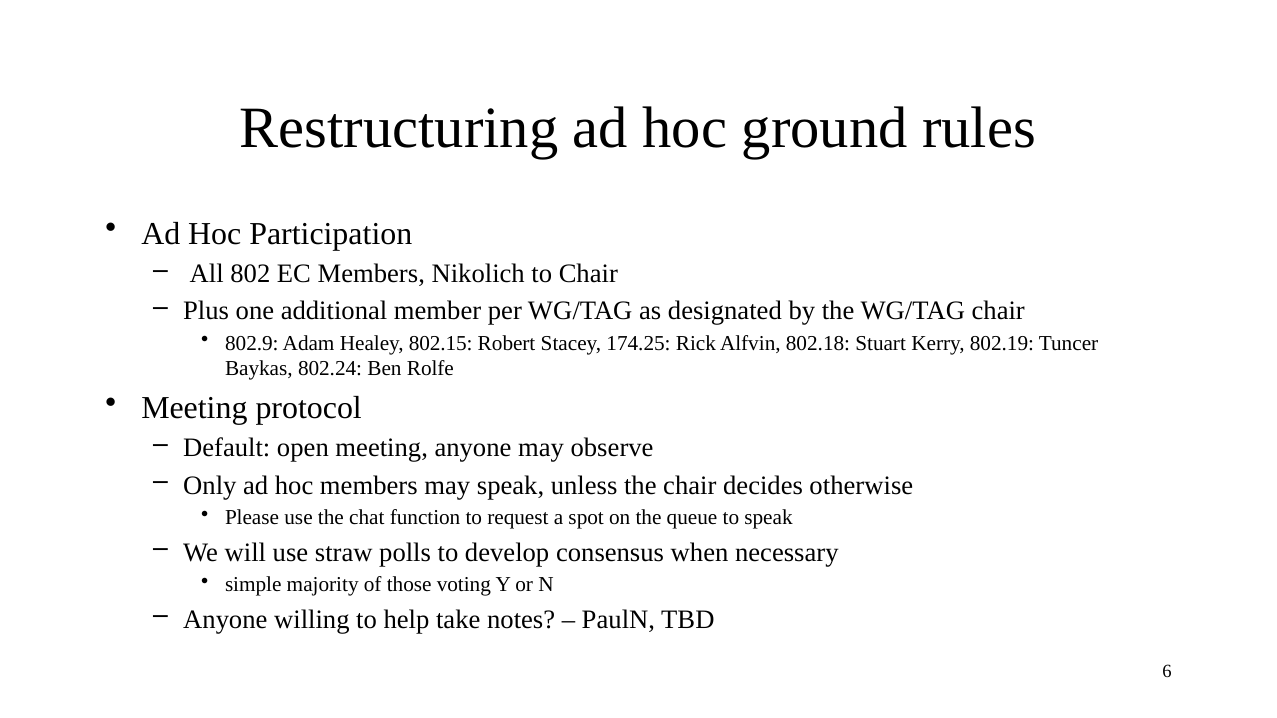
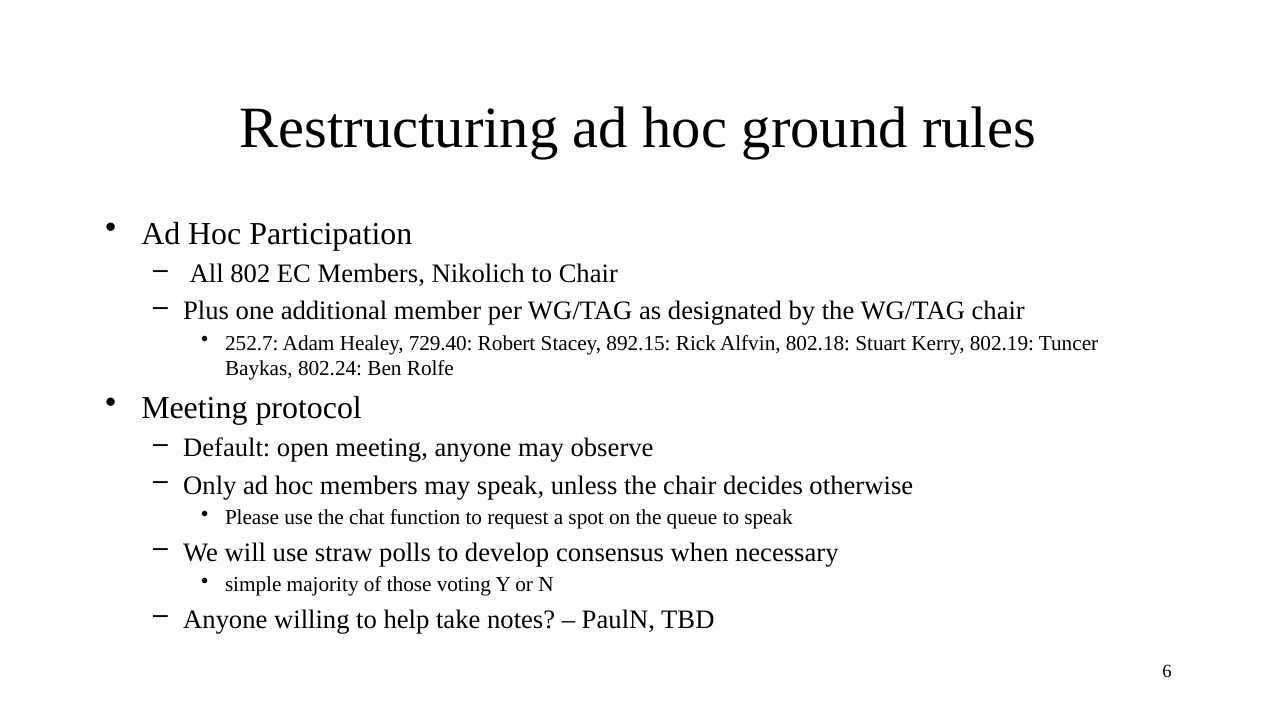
802.9: 802.9 -> 252.7 (252, 344)
802.15: 802.15 -> 729.40 (441, 344)
174.25: 174.25 -> 892.15 (639, 344)
